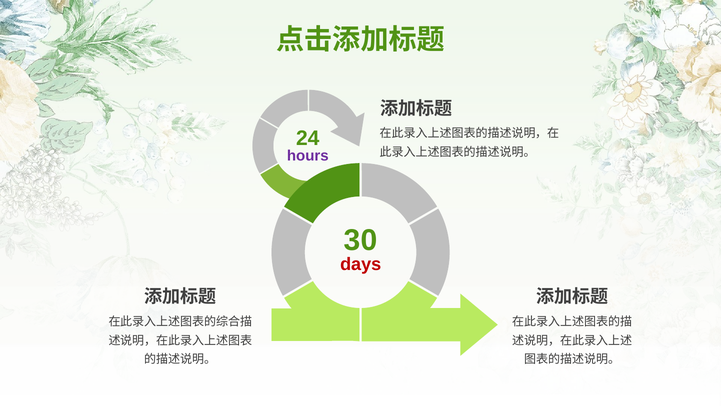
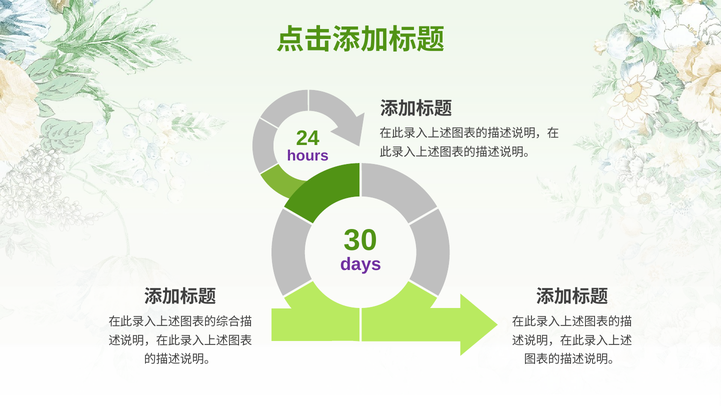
days colour: red -> purple (361, 264)
